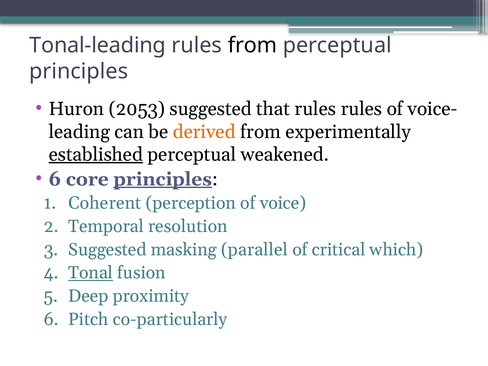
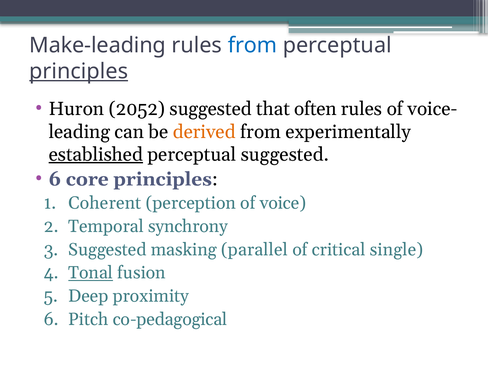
Tonal-leading: Tonal-leading -> Make-leading (98, 45)
from colour: black -> blue (252, 45)
principles underline: none -> present (79, 71)
2053: 2053 -> 2052 (137, 109)
that rules: rules -> often (315, 109)
perceptual weakened: weakened -> suggested (285, 154)
principles underline: present -> none (163, 179)
resolution: resolution -> synchrony (188, 226)
which: which -> single (396, 250)
co-particularly: co-particularly -> co-pedagogical (170, 319)
